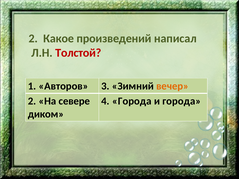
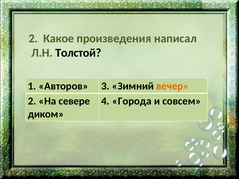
произведений: произведений -> произведения (114, 39)
Толстой colour: red -> black (78, 53)
и города: города -> совсем (182, 101)
